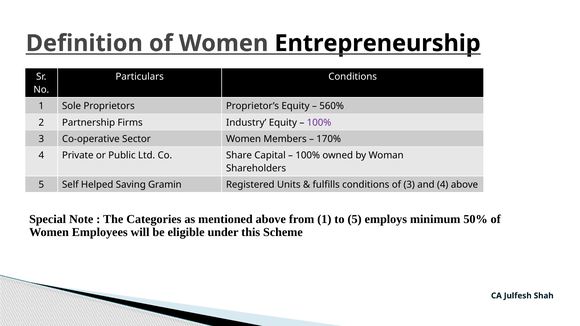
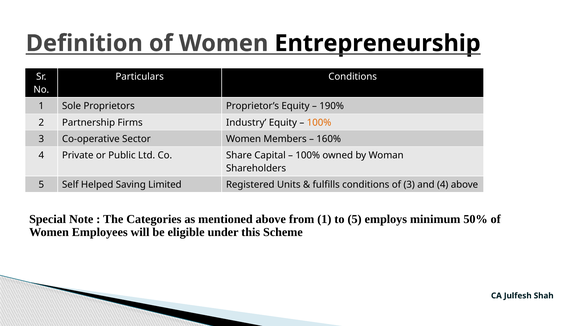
560%: 560% -> 190% (332, 106)
100% colour: purple -> orange (319, 123)
170%: 170% -> 160% (329, 139)
Gramin: Gramin -> Limited (165, 185)
